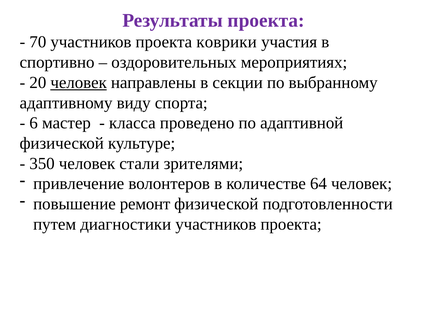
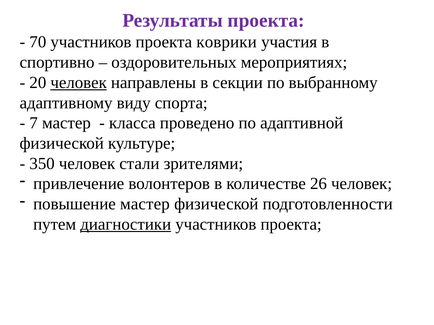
6: 6 -> 7 (34, 123)
64: 64 -> 26 (318, 184)
повышение ремонт: ремонт -> мастер (145, 204)
диагностики underline: none -> present (126, 225)
